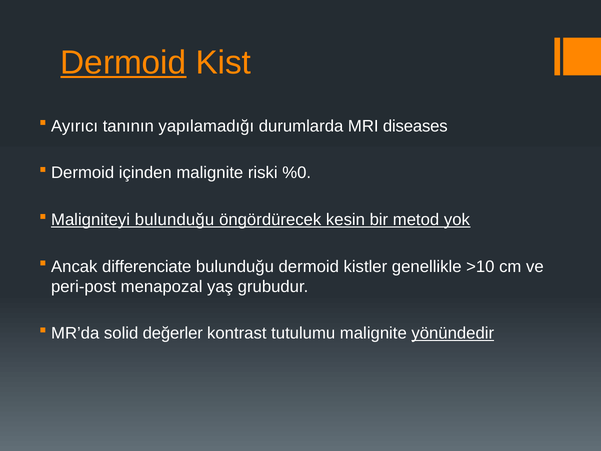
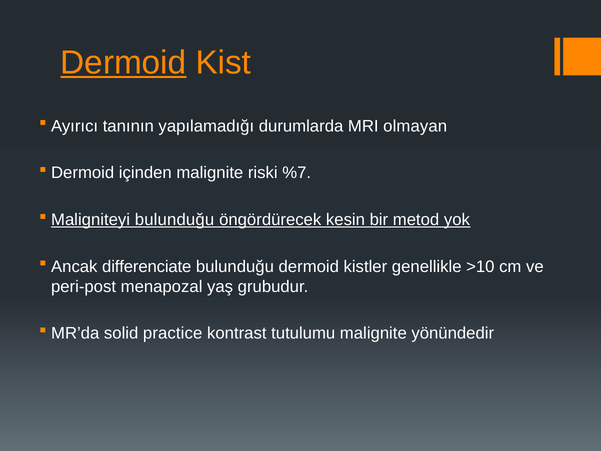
diseases: diseases -> olmayan (415, 126)
%0: %0 -> %7 (297, 173)
değerler: değerler -> practice (173, 333)
yönündedir underline: present -> none (453, 333)
